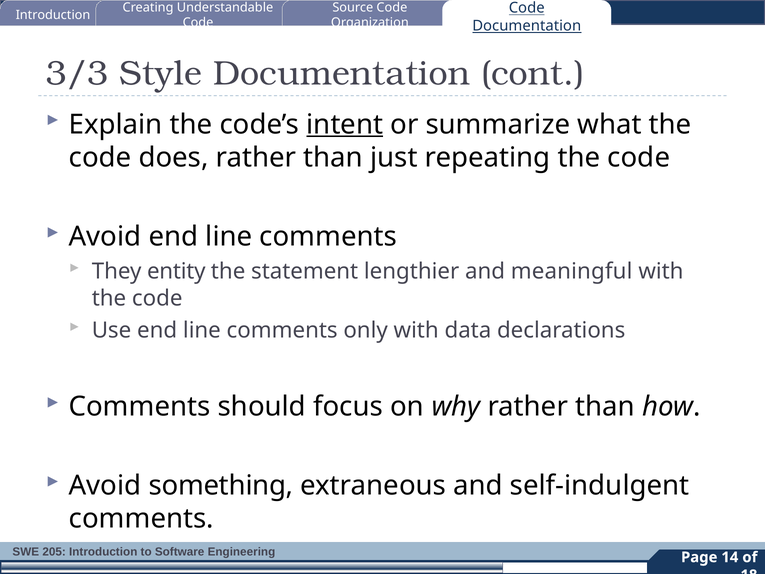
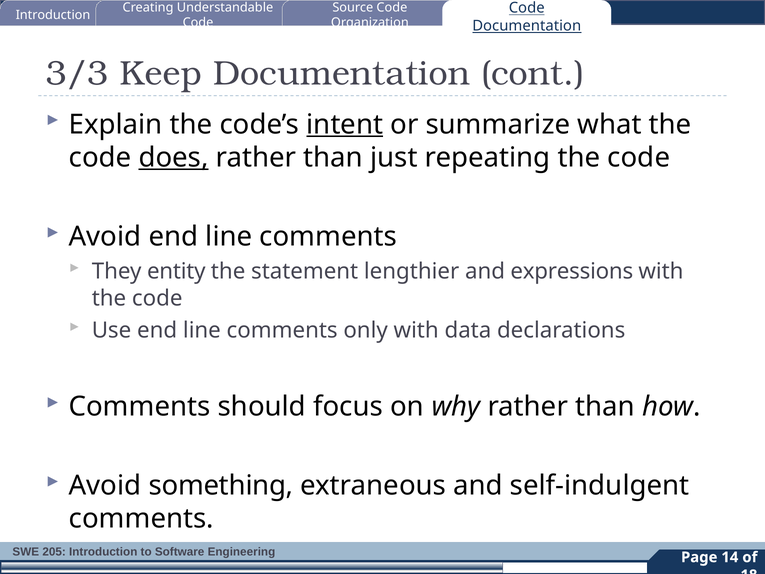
Style: Style -> Keep (161, 74)
does underline: none -> present (173, 157)
meaningful: meaningful -> expressions (572, 271)
